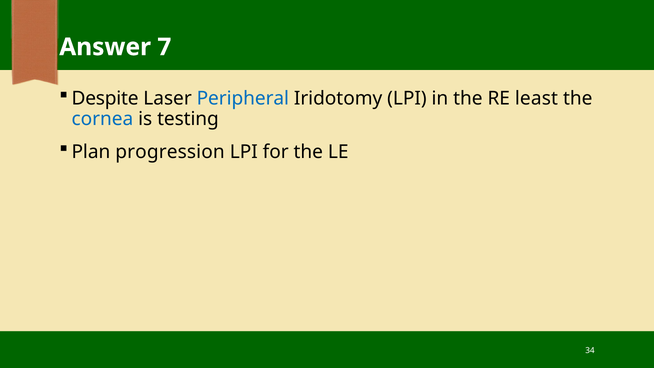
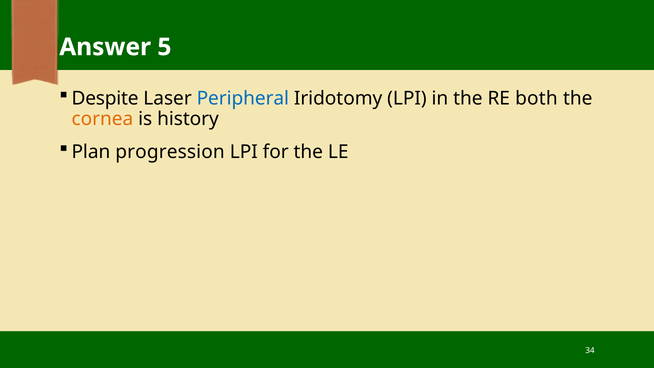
7: 7 -> 5 (164, 47)
least: least -> both (536, 98)
cornea colour: blue -> orange (102, 119)
testing: testing -> history (188, 119)
